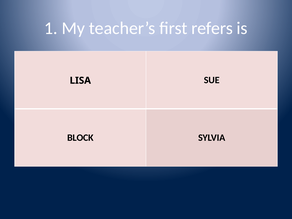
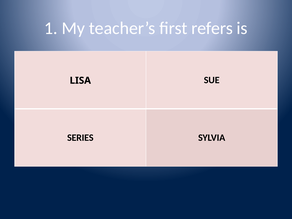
BLOCK: BLOCK -> SERIES (80, 138)
